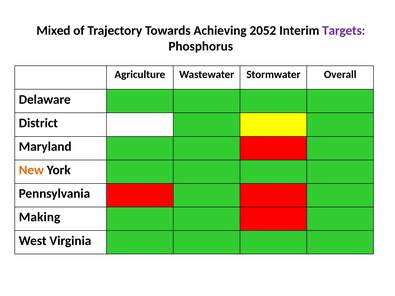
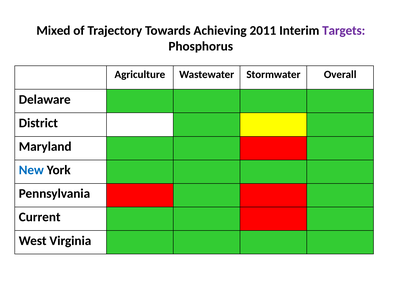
2052: 2052 -> 2011 (263, 31)
New colour: orange -> blue (31, 170)
Making: Making -> Current (40, 217)
